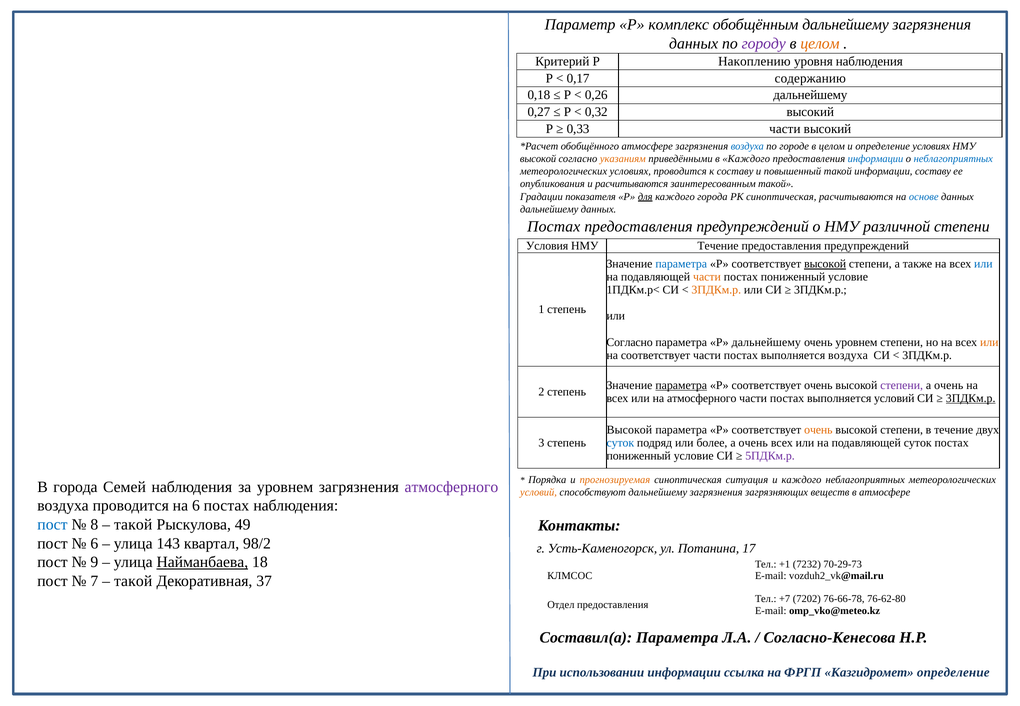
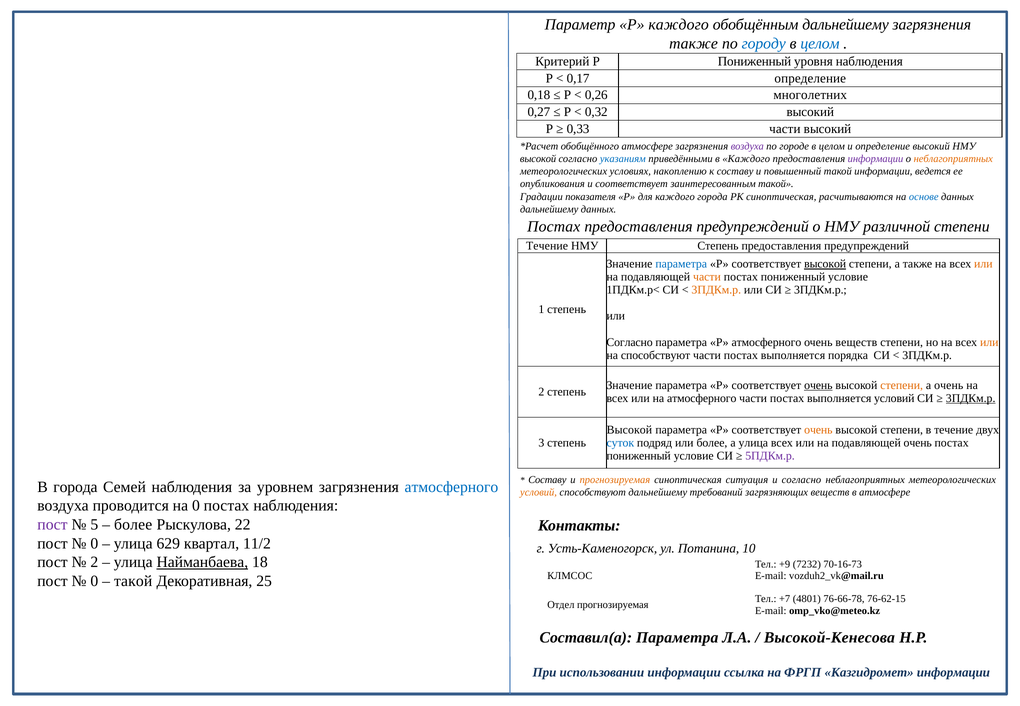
Р комплекс: комплекс -> каждого (679, 25)
данных: данных -> также (694, 43)
городу colour: purple -> blue (764, 43)
целом colour: orange -> blue (820, 43)
Р Накоплению: Накоплению -> Пониженный (754, 61)
0,17 содержанию: содержанию -> определение (810, 78)
0,26 дальнейшему: дальнейшему -> многолетних (810, 95)
воздуха colour: blue -> purple (747, 146)
определение условиях: условиях -> высокий (931, 146)
указаниям colour: orange -> blue (623, 159)
информации colour: blue -> purple (875, 159)
неблагоприятных colour: blue -> orange (953, 159)
условиях проводится: проводится -> накоплению (680, 172)
информации составу: составу -> ведется (933, 172)
и расчитываются: расчитываются -> соответствует (632, 184)
для underline: present -> none (645, 197)
Условия: Условия -> Течение (547, 246)
НМУ Течение: Течение -> Степень (718, 246)
или colour: blue -> orange (983, 264)
Р дальнейшему: дальнейшему -> атмосферного (766, 342)
очень уровнем: уровнем -> веществ (856, 342)
на соответствует: соответствует -> способствуют (656, 355)
выполняется воздуха: воздуха -> порядка (848, 355)
параметра underline: present -> none (681, 385)
очень underline: none -> present (818, 385)
степени colour: purple -> orange (902, 385)
более а очень: очень -> улица (753, 443)
подавляющей суток: суток -> очень (918, 443)
Порядка: Порядка -> Составу (547, 480)
и каждого: каждого -> согласно (801, 480)
атмосферного colour: purple -> blue (451, 487)
способствуют дальнейшему загрязнения: загрязнения -> требований (716, 492)
на 6: 6 -> 0 (196, 506)
пост colour: blue -> purple (52, 525)
8: 8 -> 5 (94, 525)
такой: такой -> более (133, 525)
49: 49 -> 22 (243, 525)
6: 6 -> 0 (94, 543)
143: 143 -> 629 (168, 543)
98/2: 98/2 -> 11/2 (257, 543)
17: 17 -> 10 (749, 548)
9: 9 -> 2 (94, 562)
+1: +1 -> +9 (785, 565)
70-29-73: 70-29-73 -> 70-16-73 (843, 565)
7: 7 -> 0 (94, 581)
37: 37 -> 25 (264, 581)
7202: 7202 -> 4801 (807, 599)
76-62-80: 76-62-80 -> 76-62-15 (886, 599)
Отдел предоставления: предоставления -> прогнозируемая (613, 605)
Согласно-Кенесова: Согласно-Кенесова -> Высокой-Кенесова (829, 637)
Казгидромет определение: определение -> информации (953, 672)
